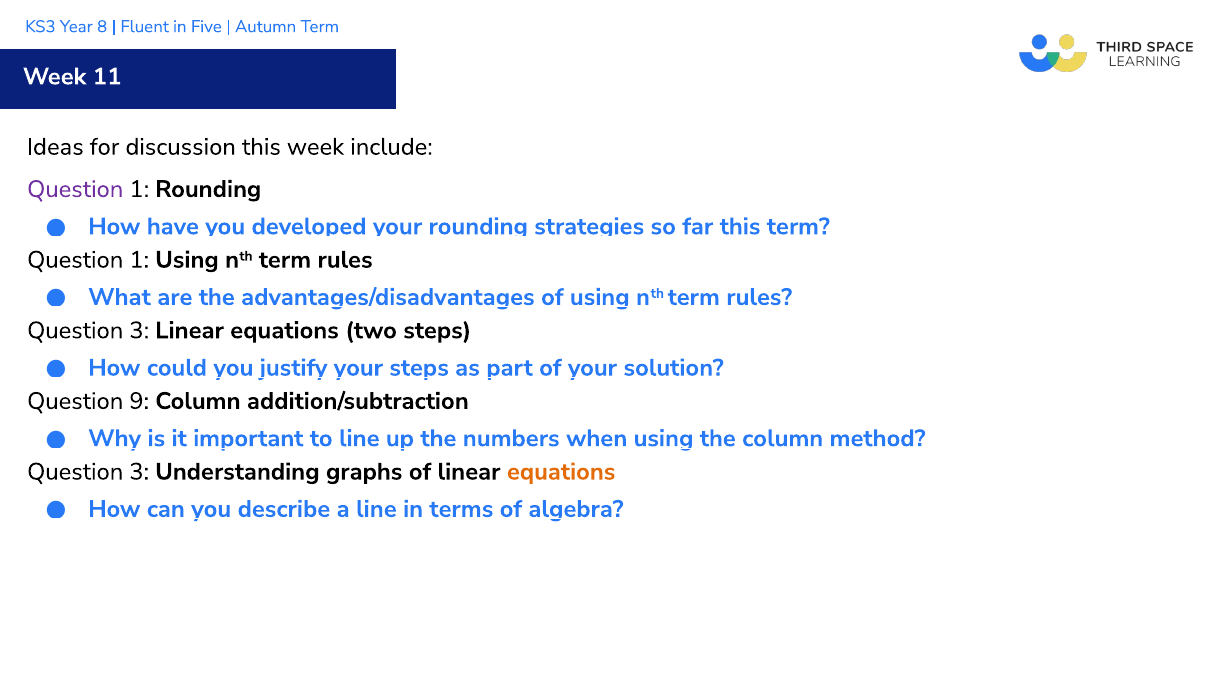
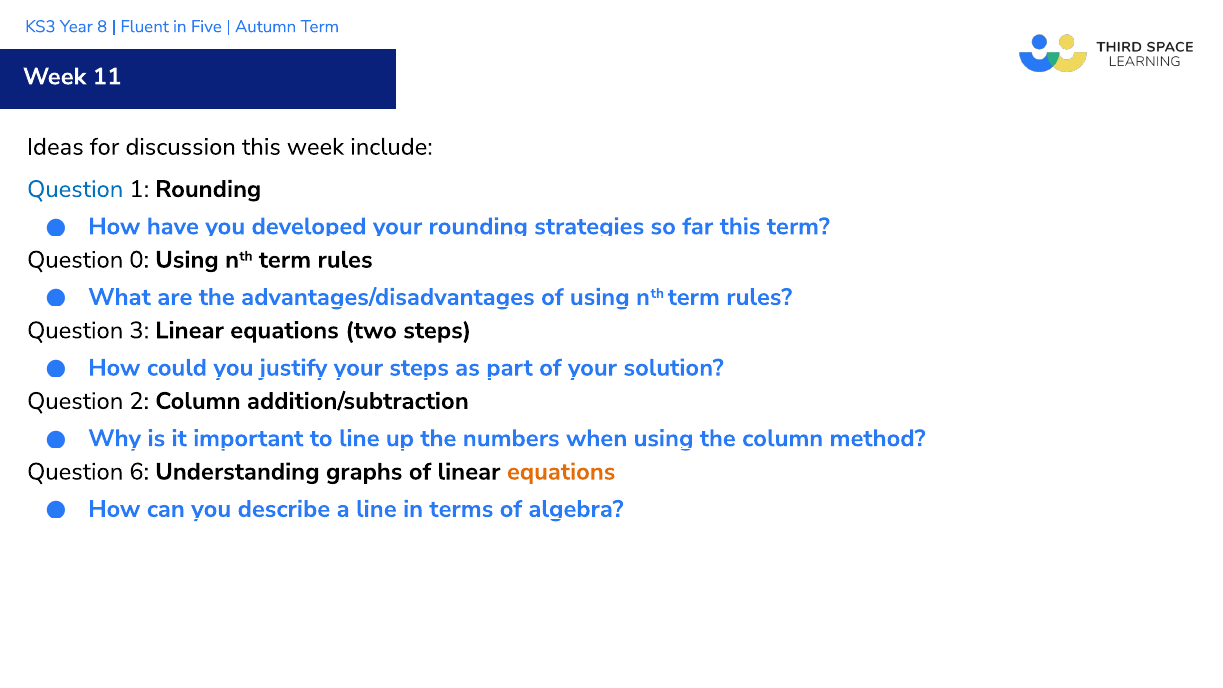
Question colour: purple -> blue (75, 189)
1: 1 -> 0 (139, 260)
9: 9 -> 2 (139, 401)
3: 3 -> 6 (139, 472)
